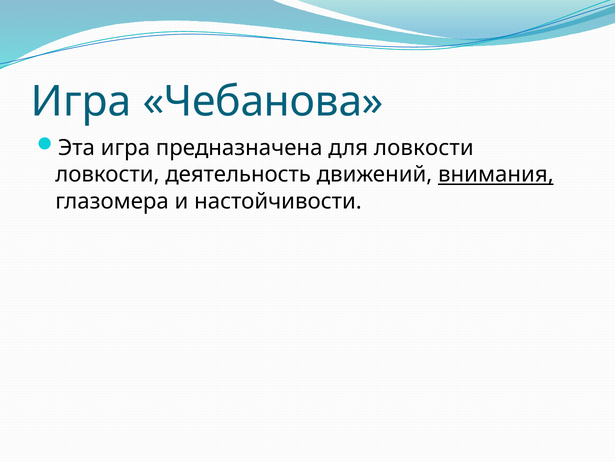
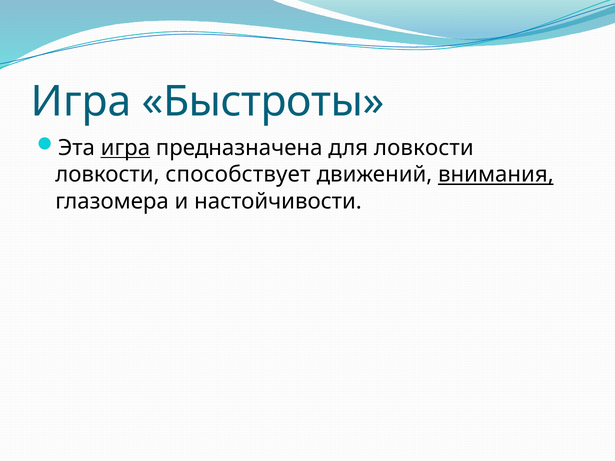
Чебанова: Чебанова -> Быстроты (263, 102)
игра underline: none -> present (125, 148)
деятельность: деятельность -> способствует (238, 175)
